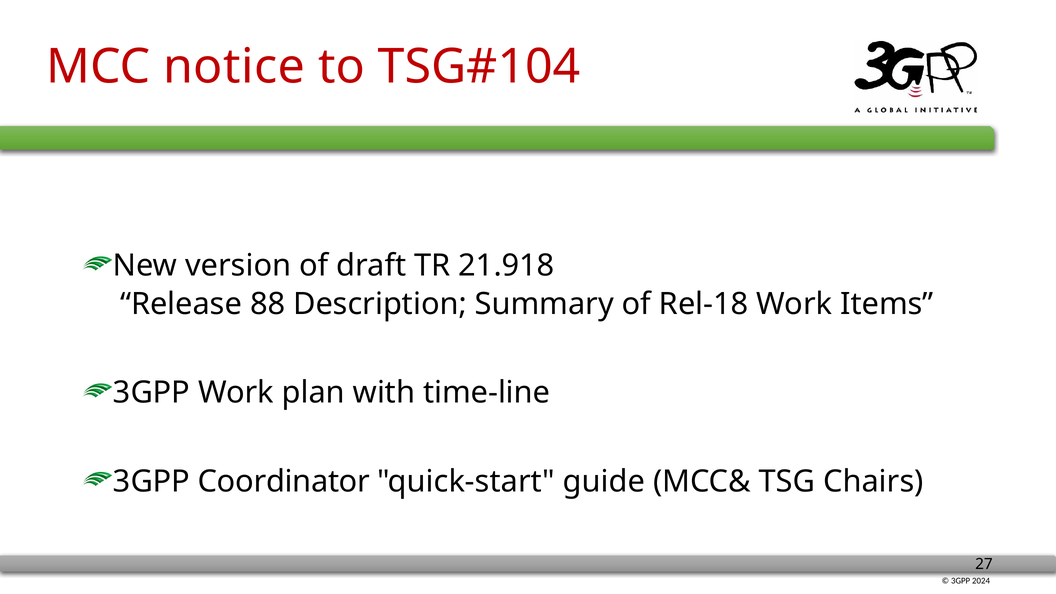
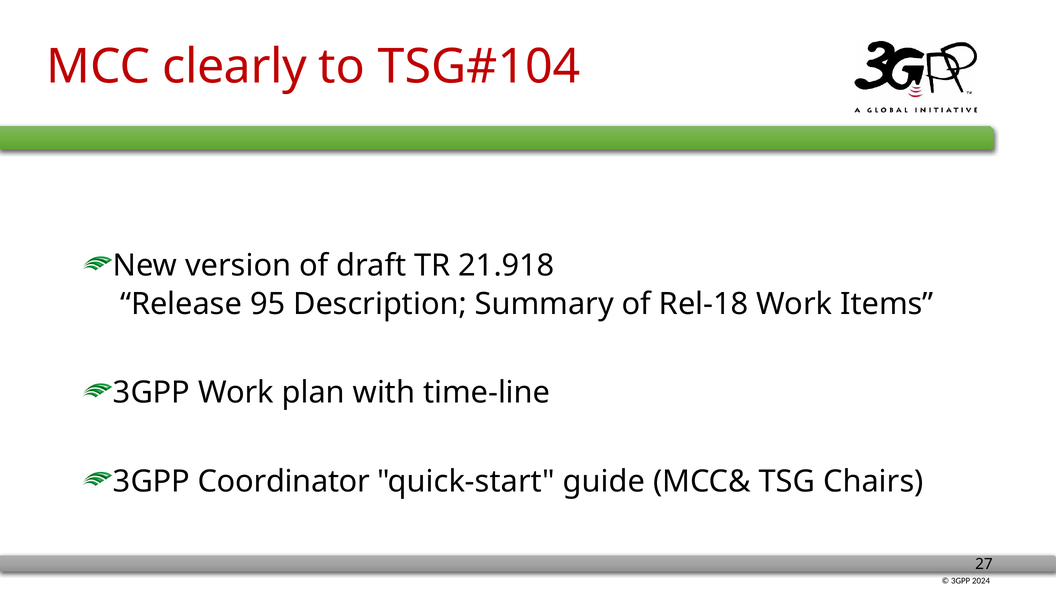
notice: notice -> clearly (235, 67)
88: 88 -> 95 (268, 304)
